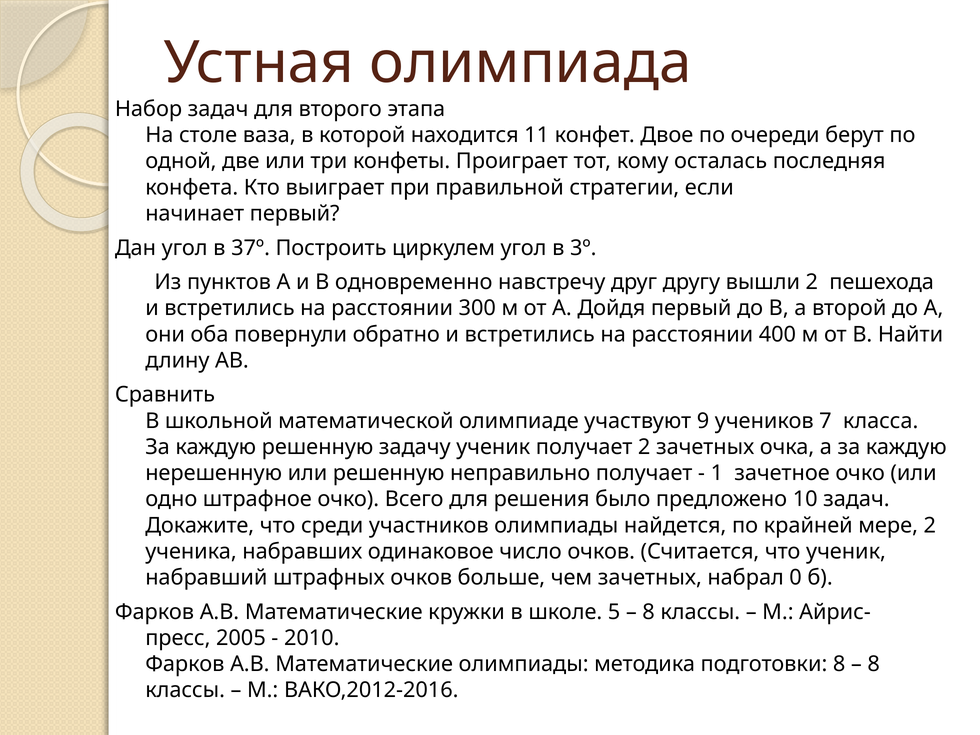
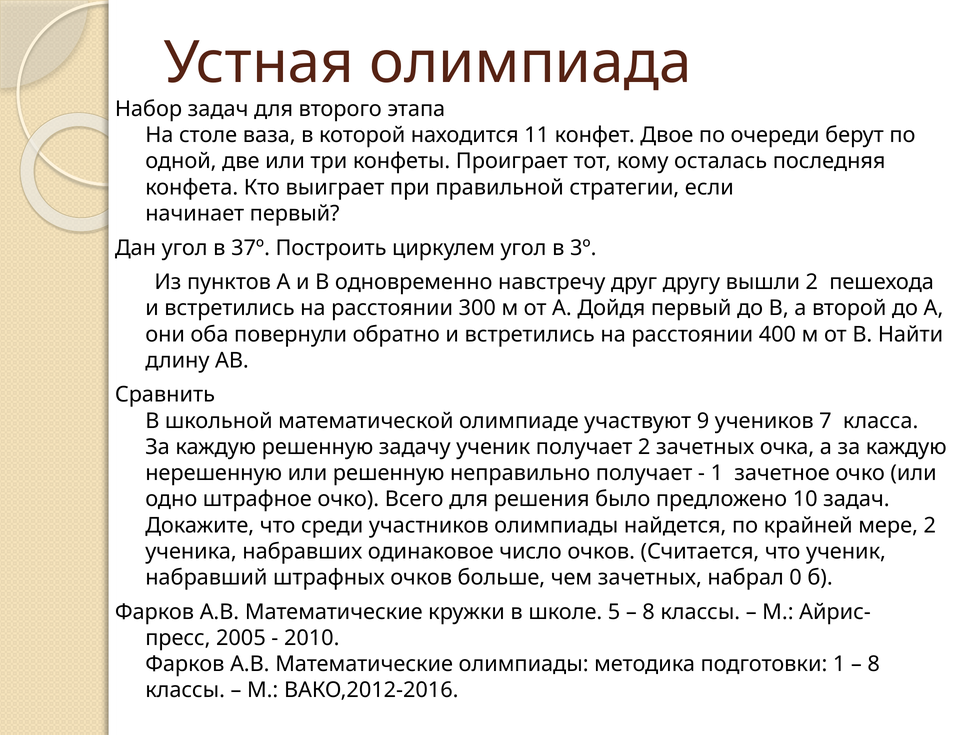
подготовки 8: 8 -> 1 (839, 664)
